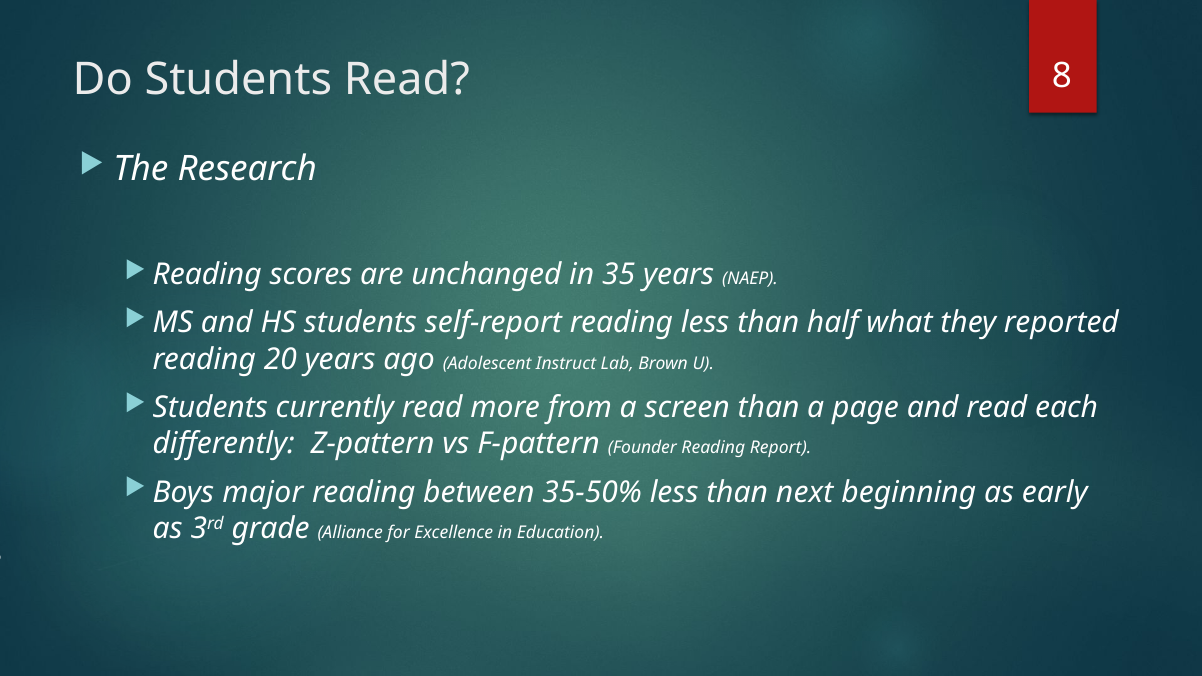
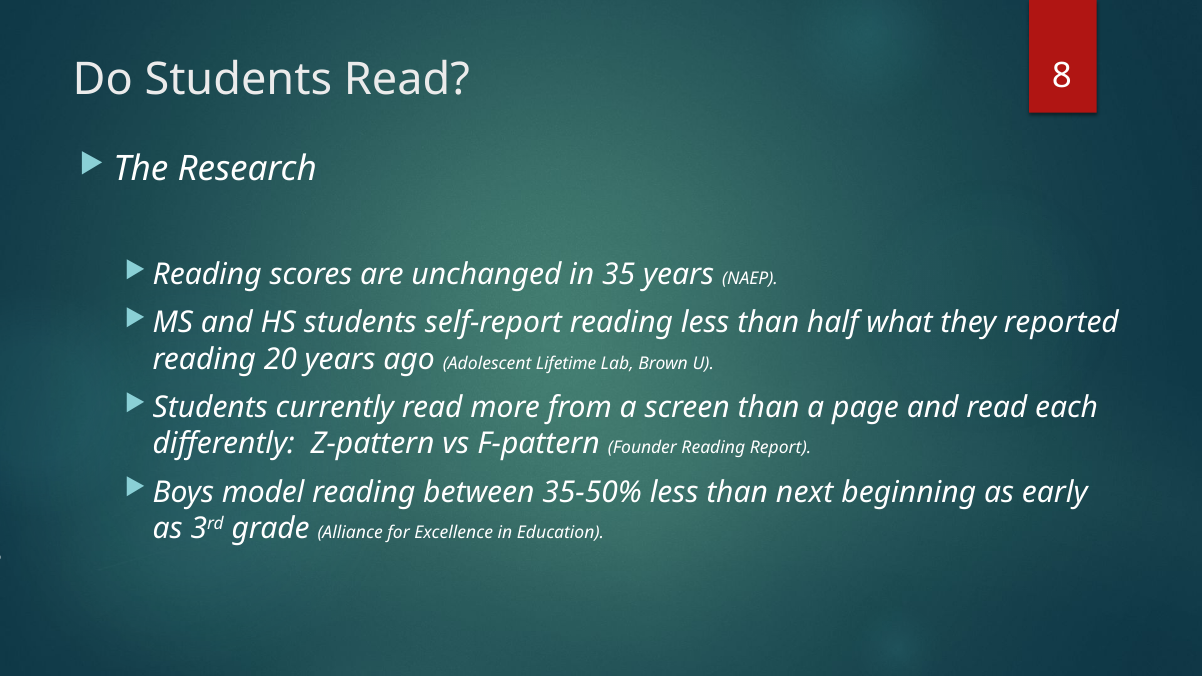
Instruct: Instruct -> Lifetime (566, 363)
major: major -> model (263, 492)
